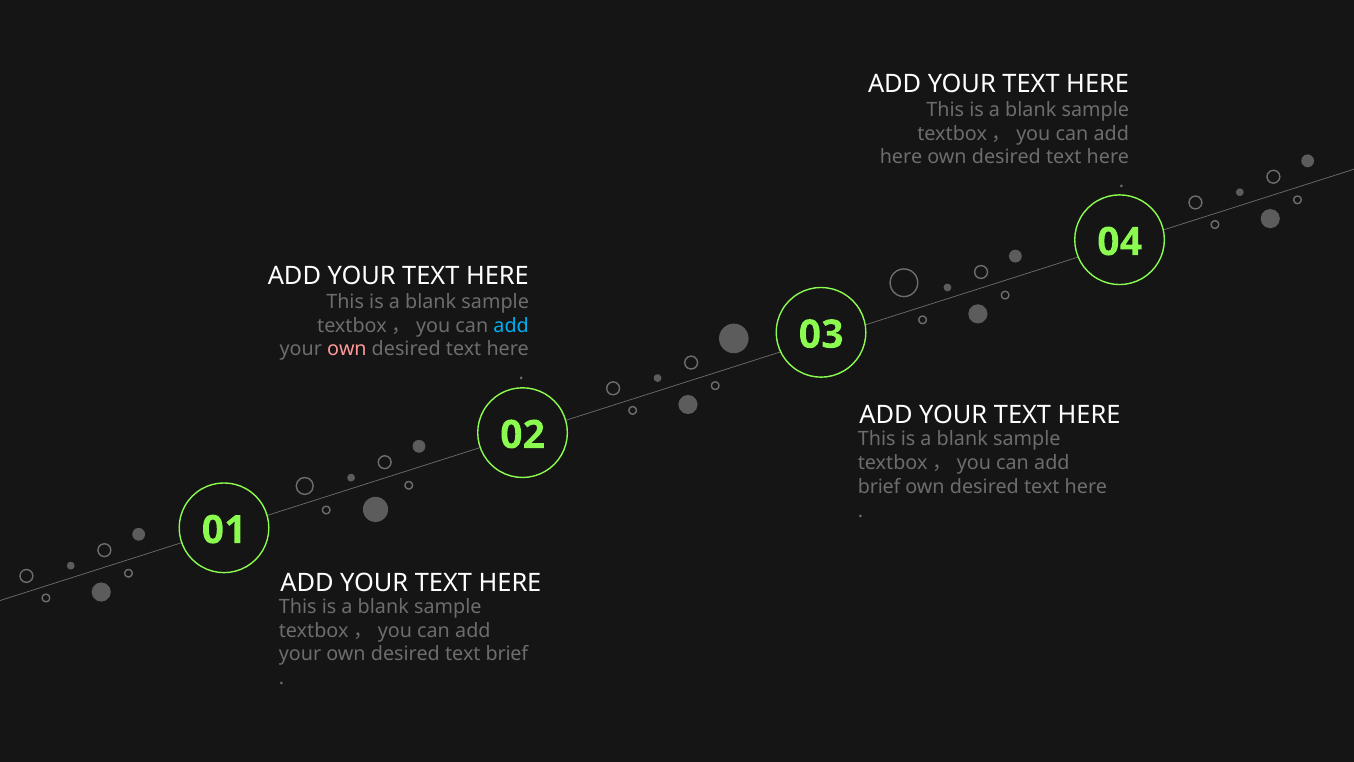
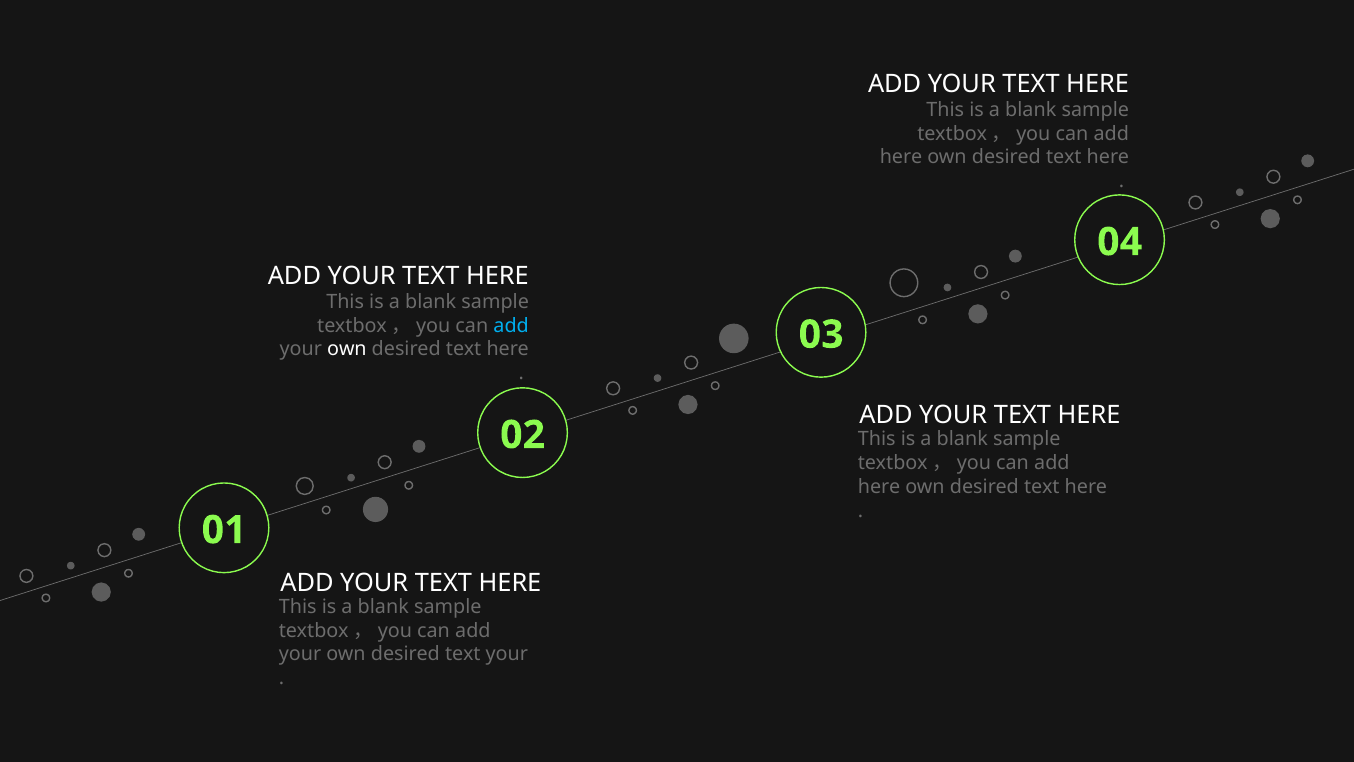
own colour: pink -> white (347, 349)
brief: brief -> here (879, 487)
text brief: brief -> your (507, 654)
